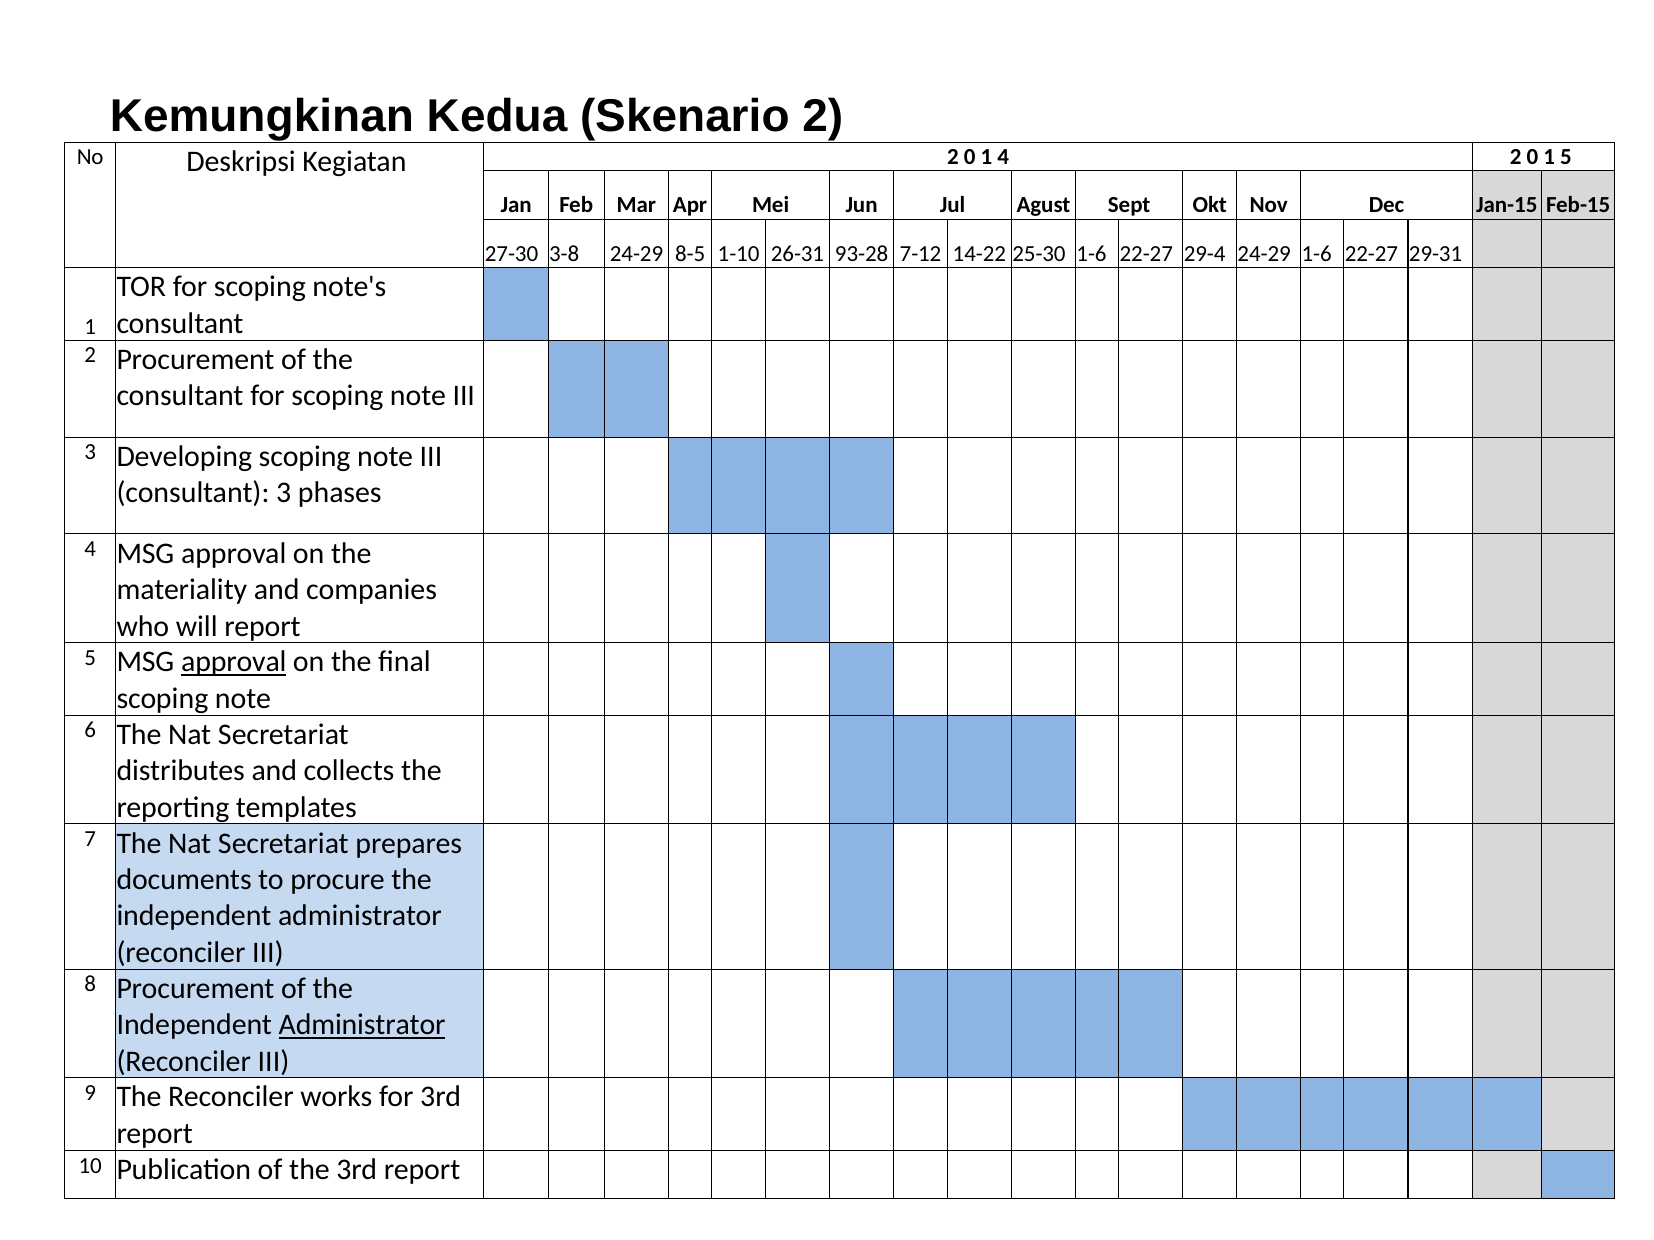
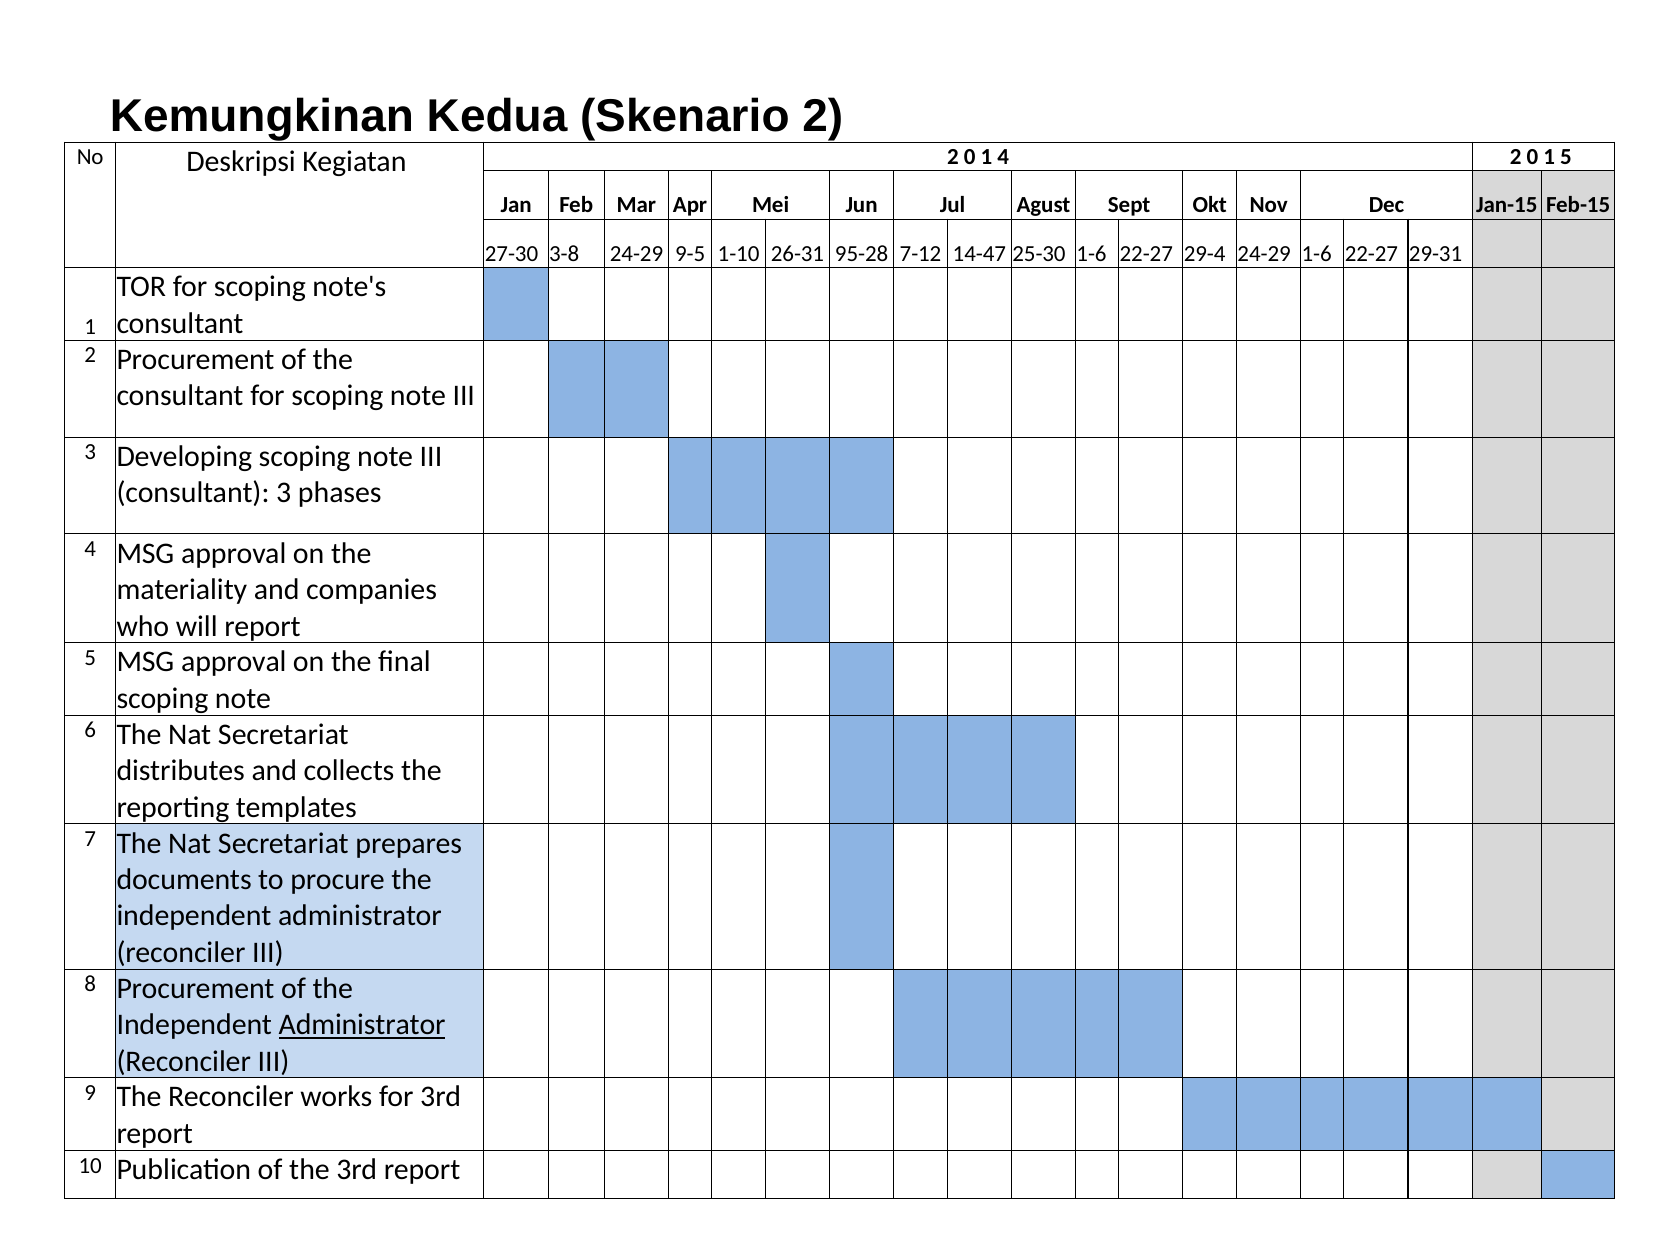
8-5: 8-5 -> 9-5 (690, 254)
93-28: 93-28 -> 95-28 (862, 254)
14-22: 14-22 -> 14-47 (979, 254)
approval underline: present -> none (234, 662)
